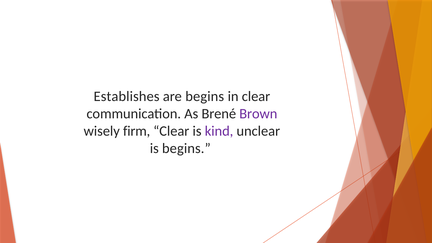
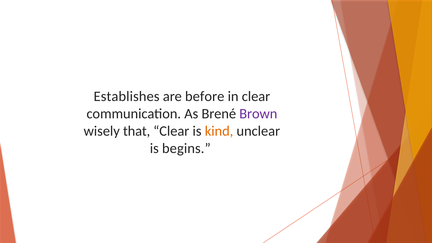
are begins: begins -> before (205, 97)
firm: firm -> that (137, 131)
kind colour: purple -> orange (219, 131)
